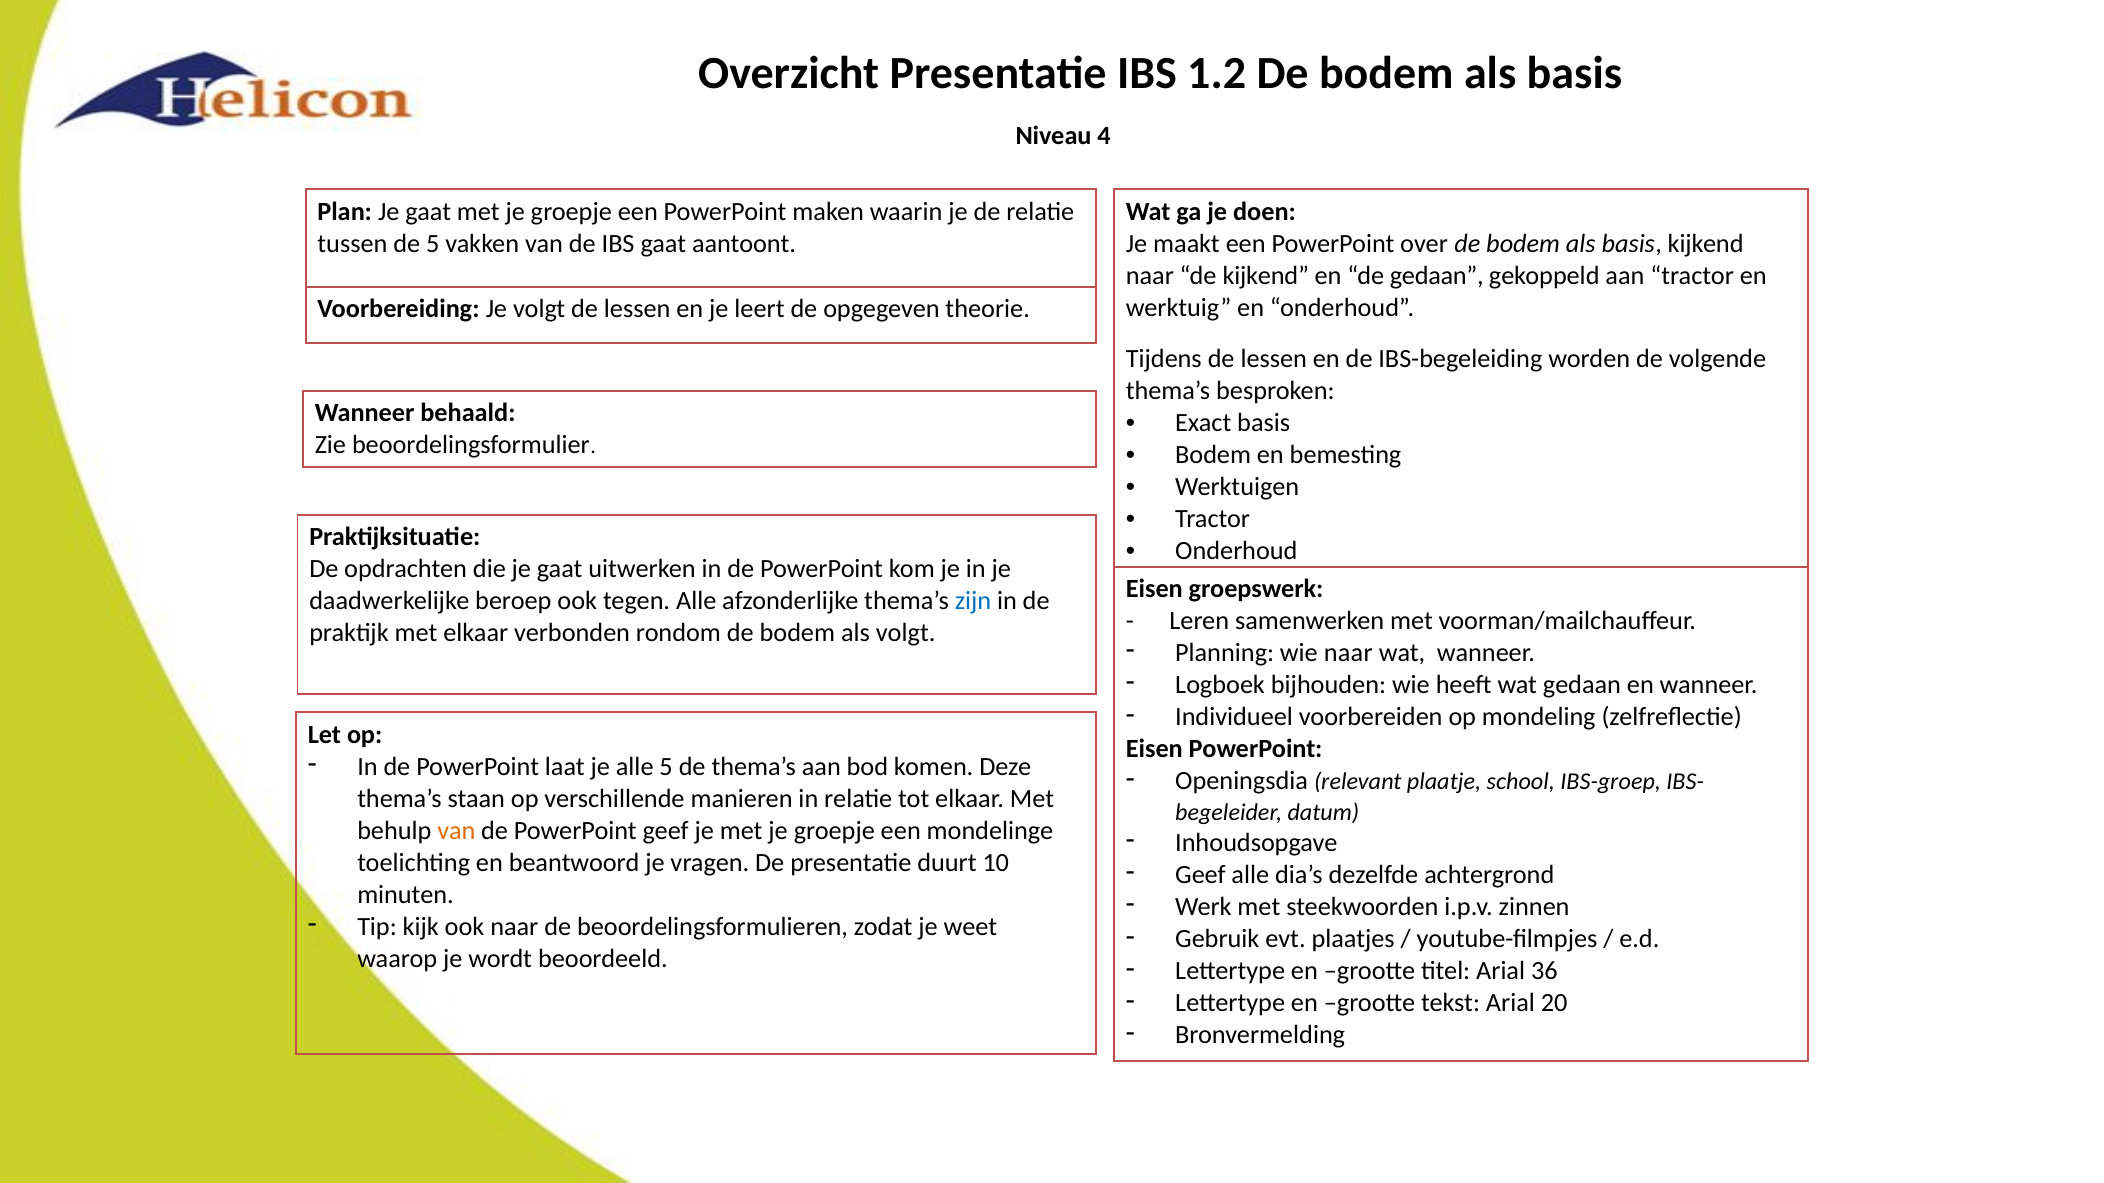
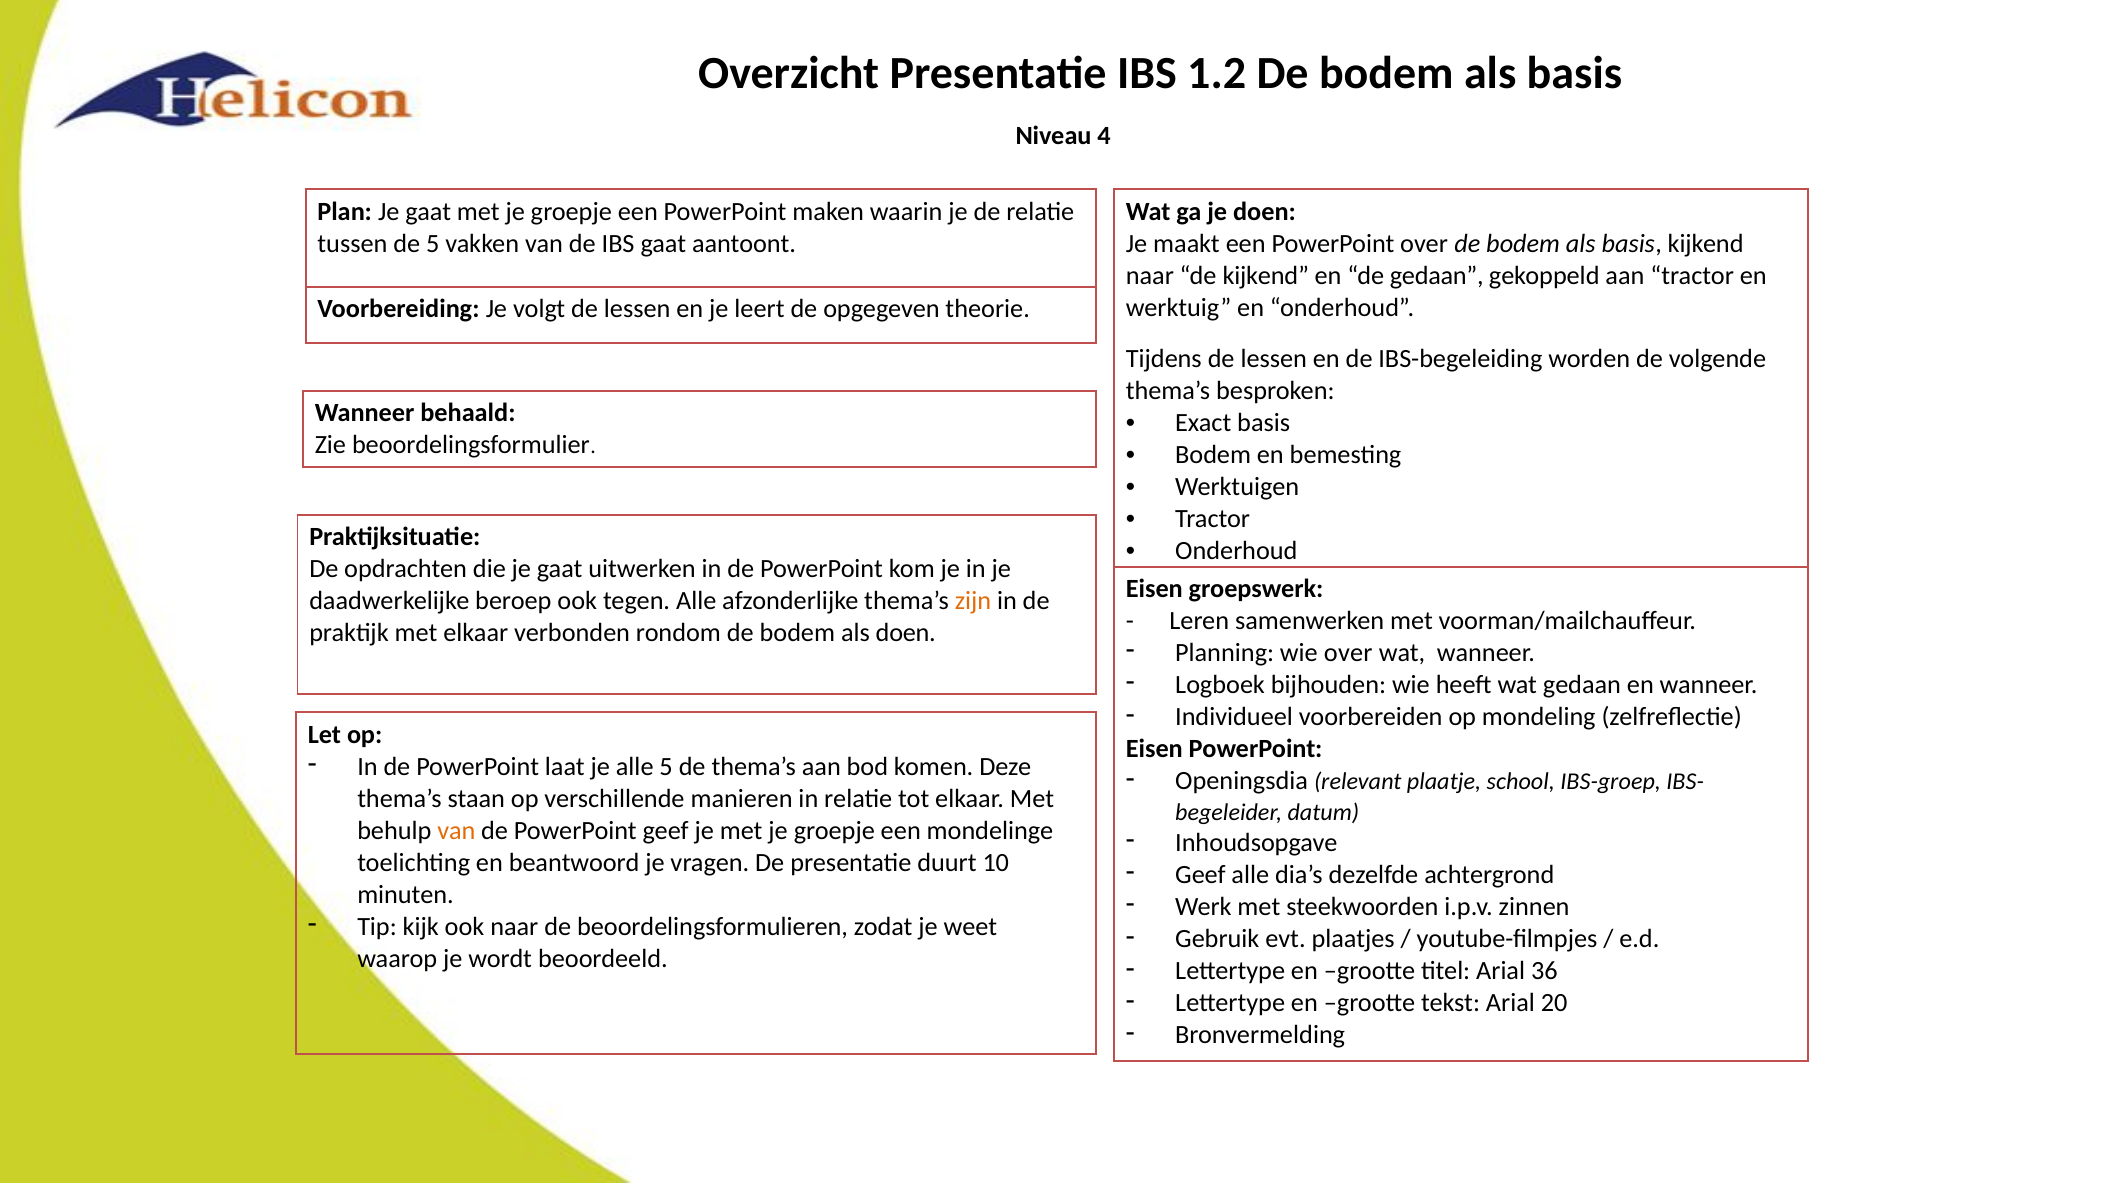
zijn colour: blue -> orange (973, 601)
als volgt: volgt -> doen (906, 633)
wie naar: naar -> over (1348, 653)
